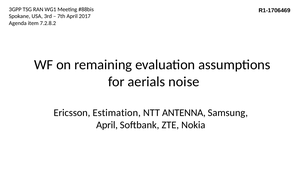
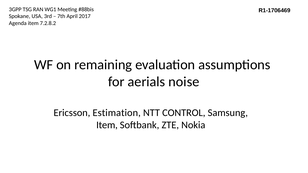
ANTENNA: ANTENNA -> CONTROL (184, 113)
April: April -> Item (107, 125)
